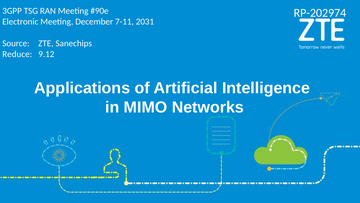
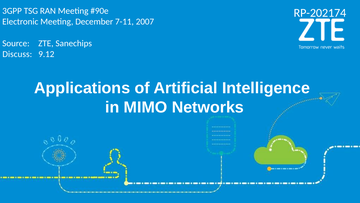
RP-202974: RP-202974 -> RP-202174 (320, 13)
2031: 2031 -> 2007 (145, 22)
Reduce: Reduce -> Discuss (17, 54)
